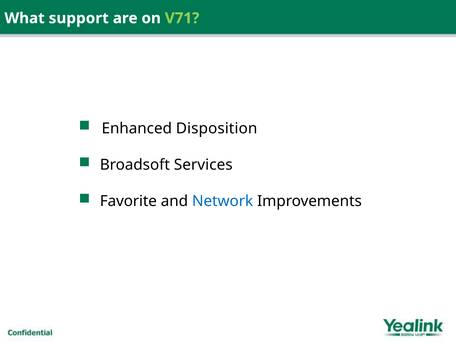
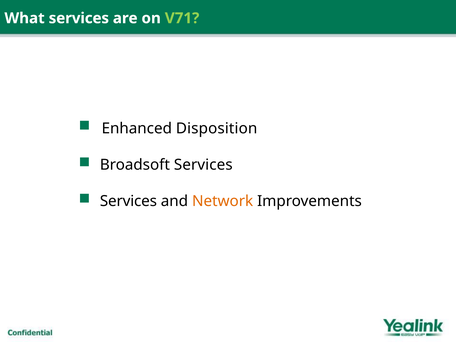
What support: support -> services (79, 18)
Favorite: Favorite -> Services (128, 201)
Network colour: blue -> orange (223, 201)
